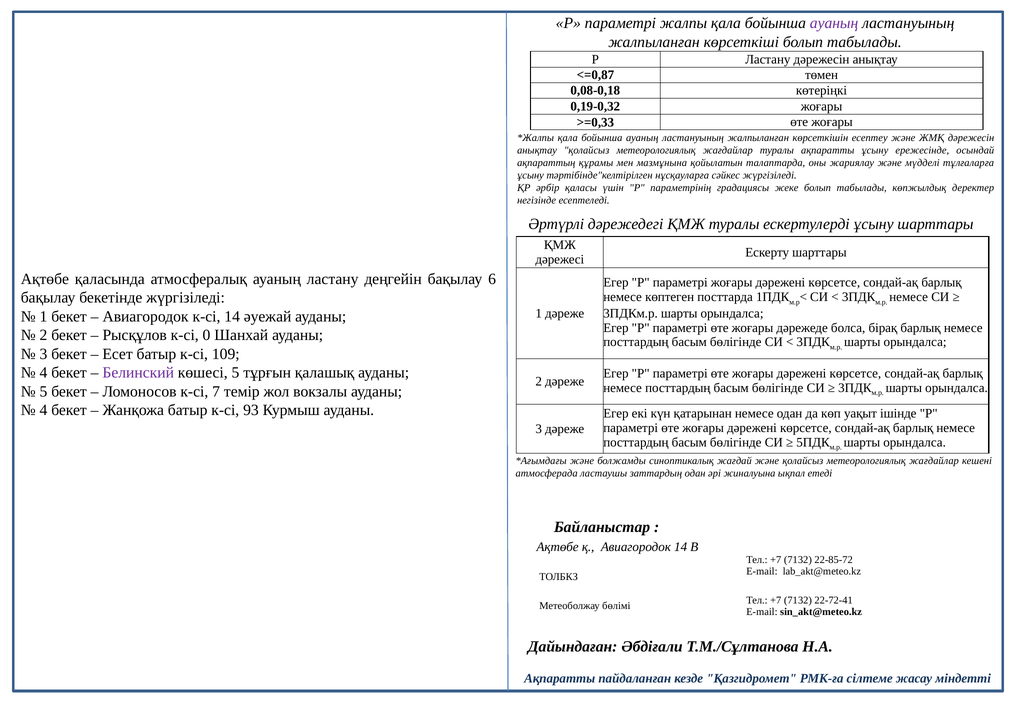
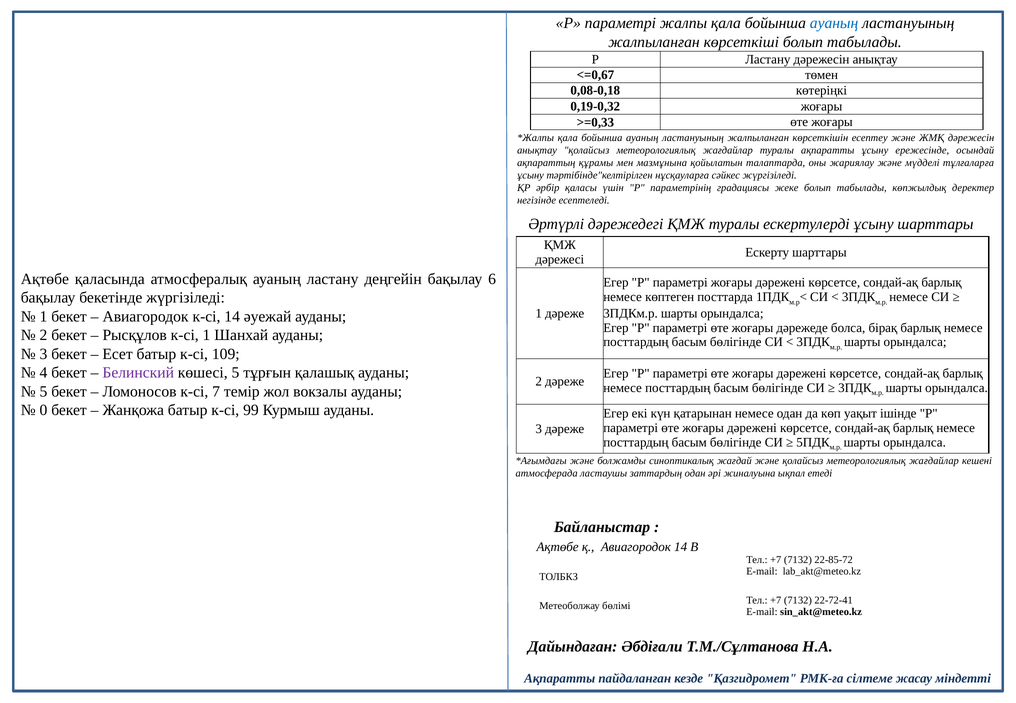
ауаның colour: purple -> blue (834, 23)
<=0,87: <=0,87 -> <=0,67 (595, 75)
к-сі 0: 0 -> 1 (206, 335)
4: 4 -> 0 (43, 410)
93: 93 -> 99 (251, 410)
